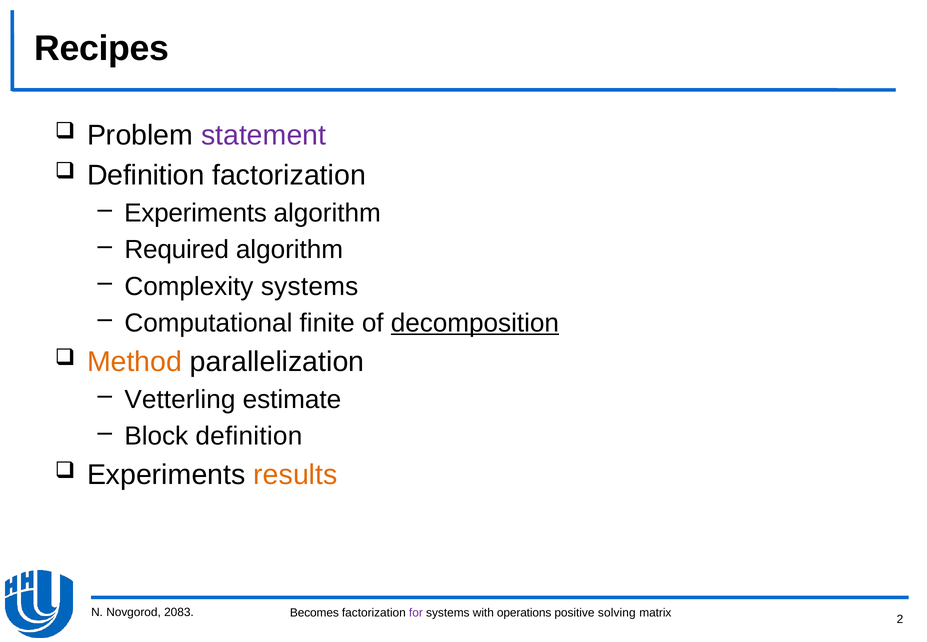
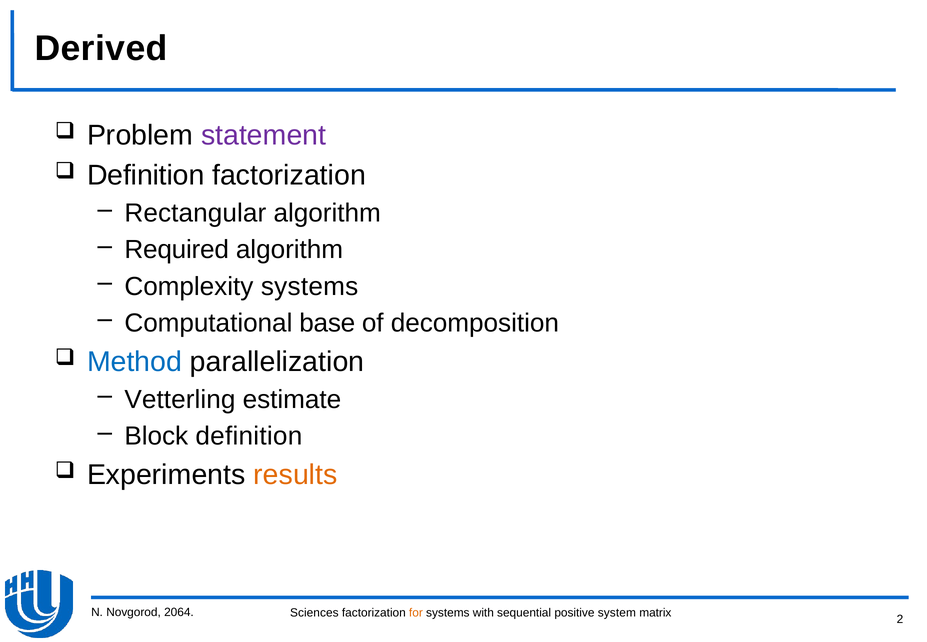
Recipes: Recipes -> Derived (101, 48)
Experiments: Experiments -> Rectangular (195, 213)
finite: finite -> base (327, 323)
decomposition underline: present -> none (475, 323)
Method colour: orange -> blue (135, 362)
2083: 2083 -> 2064 (179, 612)
Becomes: Becomes -> Sciences (314, 612)
for colour: purple -> orange (416, 612)
operations: operations -> sequential (524, 612)
solving: solving -> system (617, 612)
